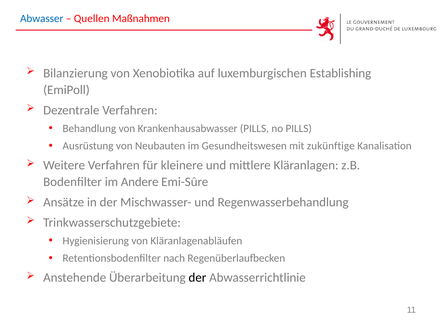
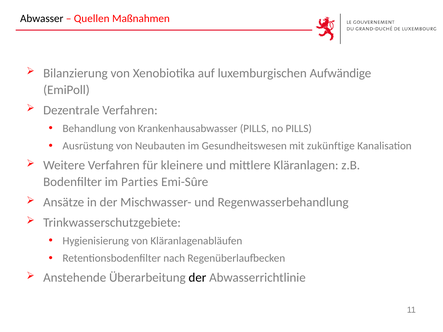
Abwasser colour: blue -> black (42, 19)
Establishing: Establishing -> Aufwändige (340, 73)
Andere: Andere -> Parties (140, 182)
